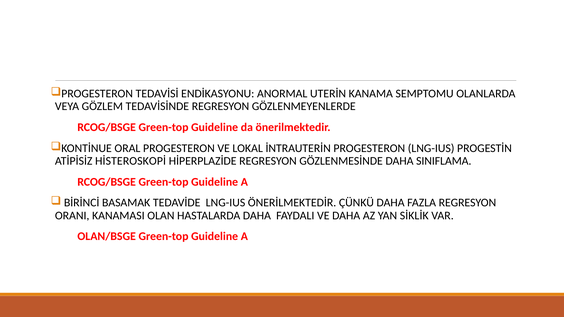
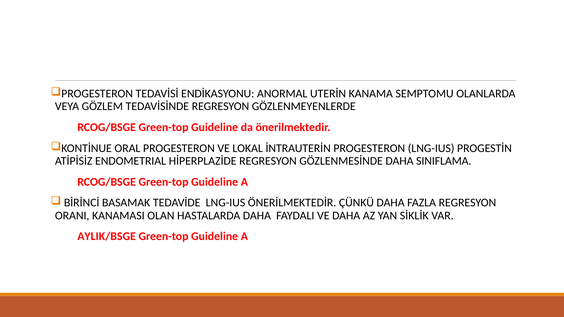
HİSTEROSKOPİ: HİSTEROSKOPİ -> ENDOMETRIAL (131, 161)
OLAN/BSGE: OLAN/BSGE -> AYLIK/BSGE (107, 237)
